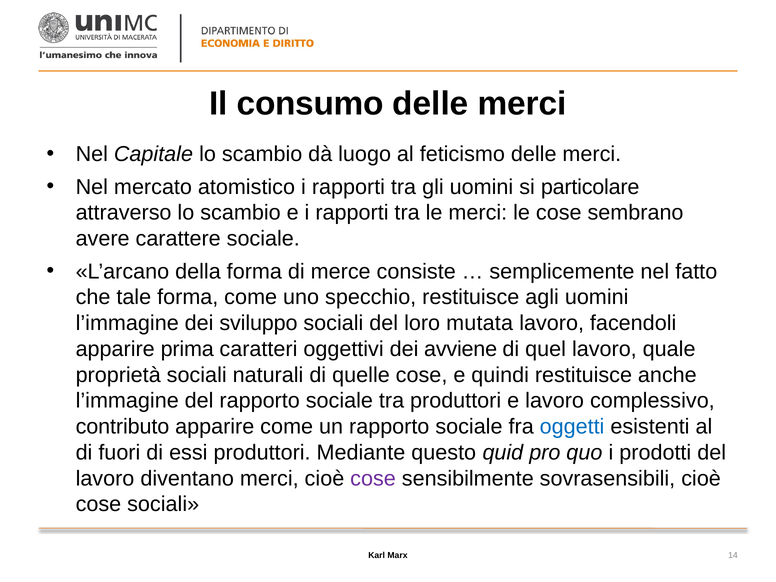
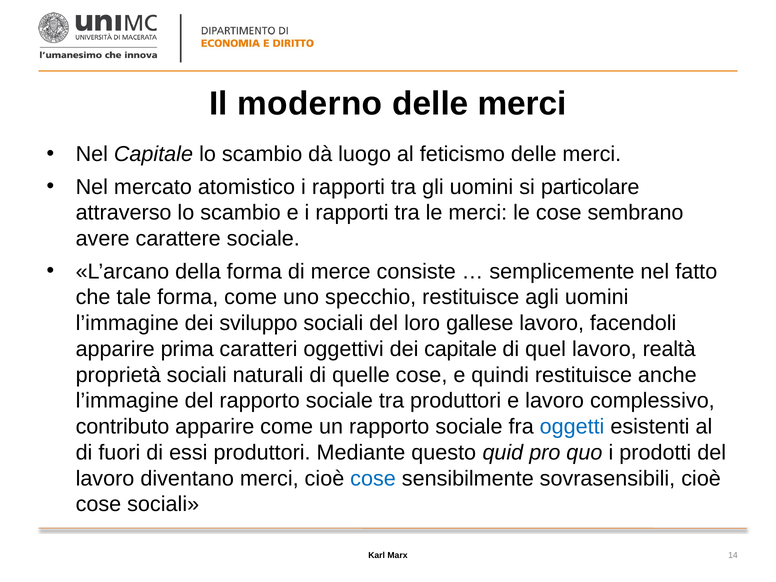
consumo: consumo -> moderno (310, 104)
mutata: mutata -> gallese (480, 323)
dei avviene: avviene -> capitale (461, 349)
quale: quale -> realtà (669, 349)
cose colour: purple -> blue (373, 478)
